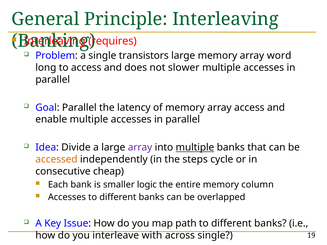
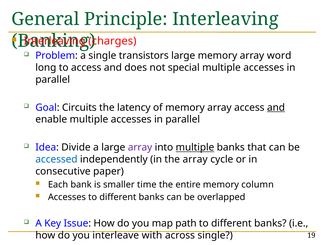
requires: requires -> charges (112, 41)
slower: slower -> special (184, 68)
Goal Parallel: Parallel -> Circuits (79, 108)
and underline: none -> present (276, 108)
accessed colour: orange -> blue (56, 160)
the steps: steps -> array (195, 160)
cheap: cheap -> paper (108, 172)
logic: logic -> time (147, 185)
